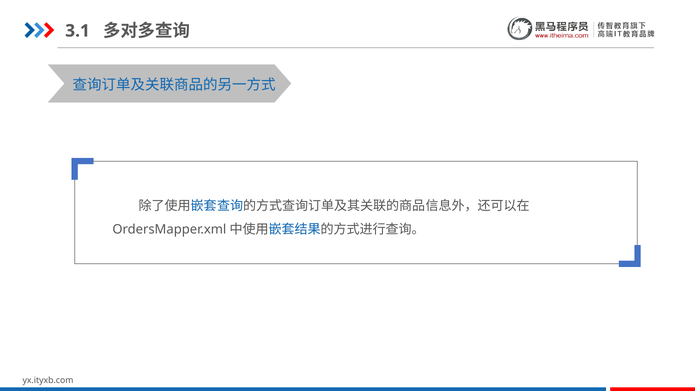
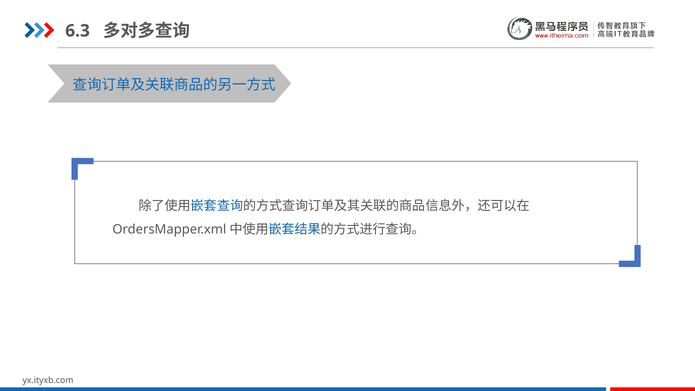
3.1: 3.1 -> 6.3 (78, 31)
